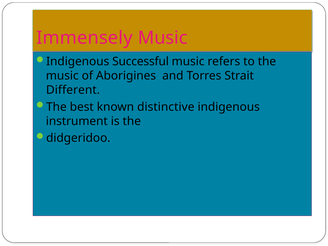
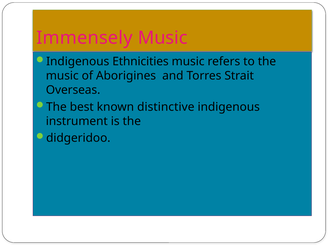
Successful: Successful -> Ethnicities (140, 62)
Different: Different -> Overseas (73, 90)
